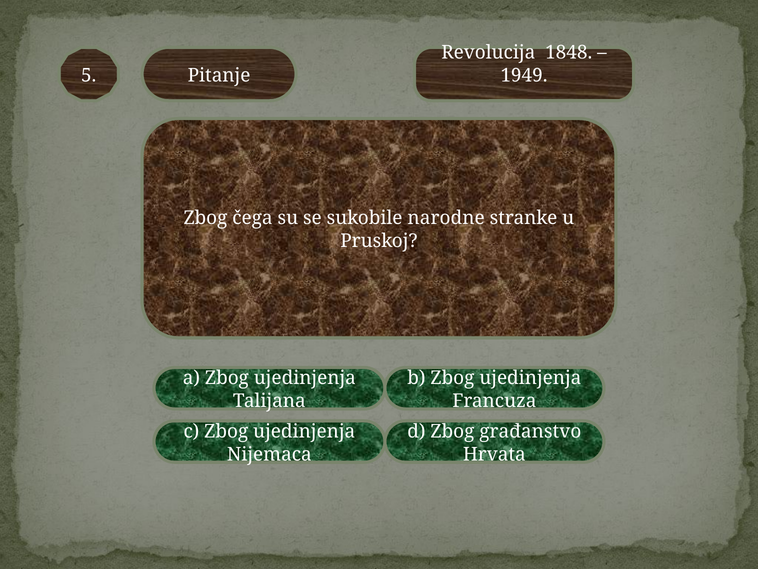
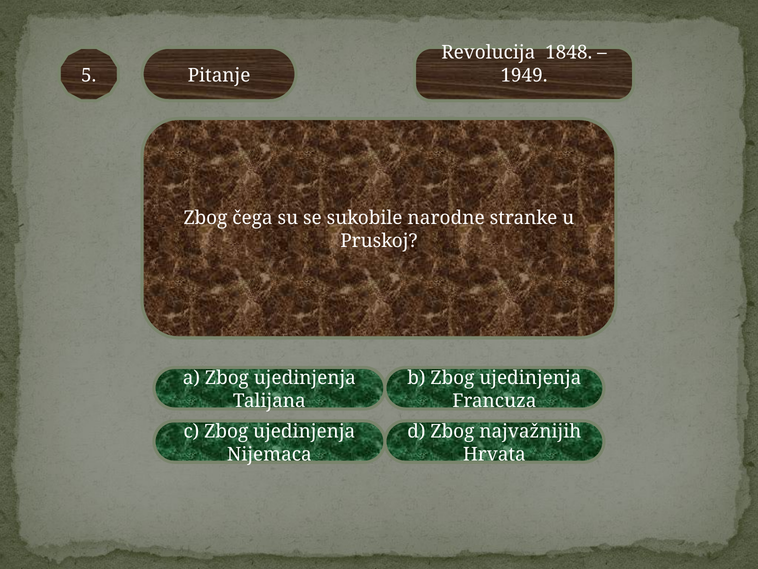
građanstvo: građanstvo -> najvažnijih (530, 431)
